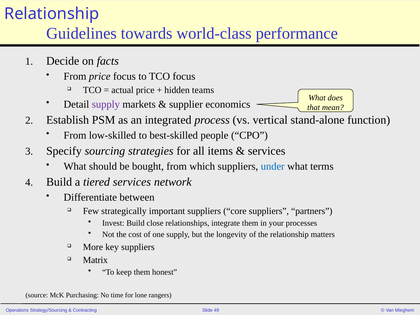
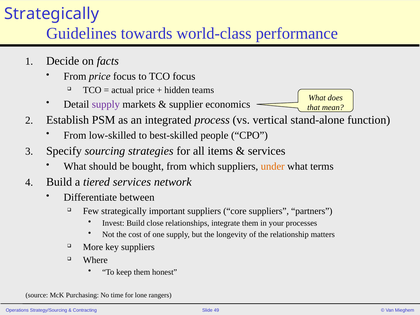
Relationship: Relationship -> Strategically (52, 14)
under colour: blue -> orange (273, 166)
Matrix: Matrix -> Where (95, 260)
